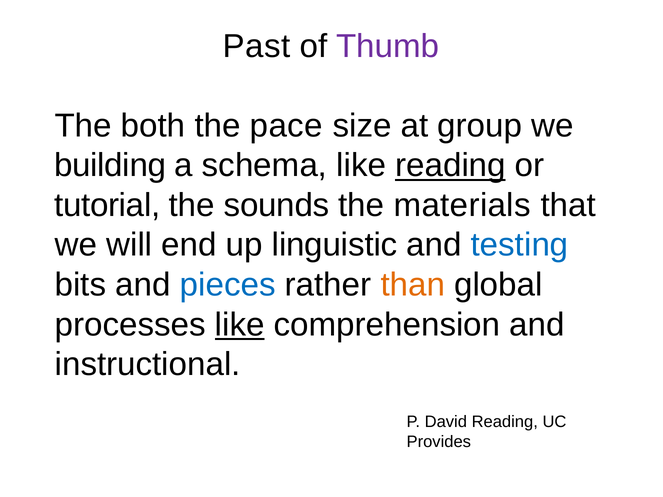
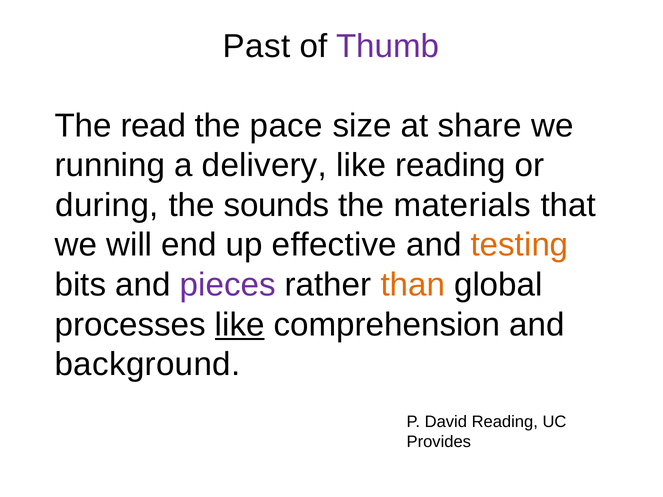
both: both -> read (153, 126)
group: group -> share (480, 126)
building: building -> running (110, 166)
schema: schema -> delivery (264, 166)
reading underline: present -> none (450, 166)
tutorial: tutorial -> during (107, 205)
linguistic: linguistic -> effective (334, 245)
testing colour: blue -> orange (520, 245)
pieces colour: blue -> purple (228, 285)
instructional: instructional -> background (148, 365)
